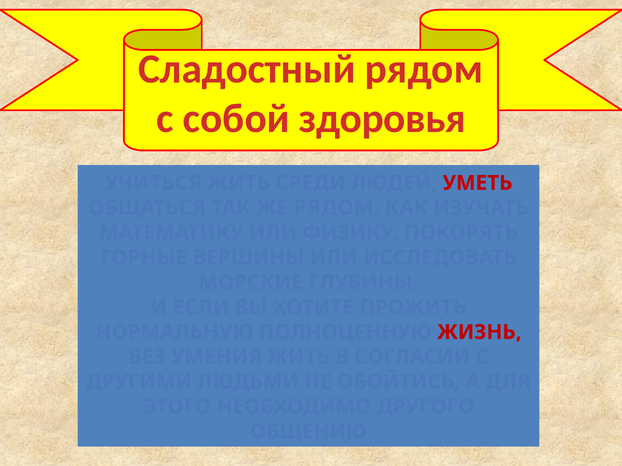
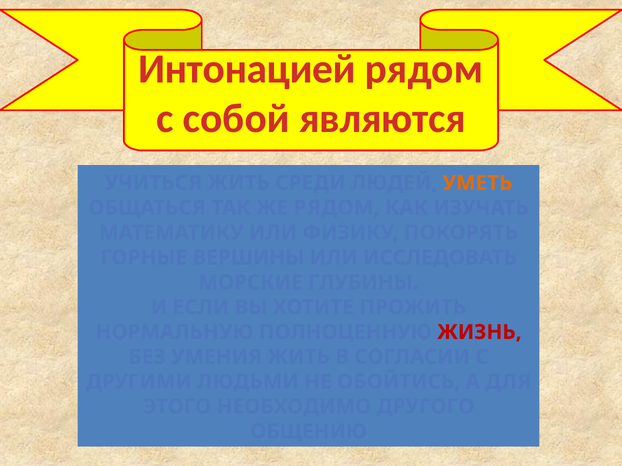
Сладостный: Сладостный -> Интонацией (247, 69)
здоровья: здоровья -> являются (382, 119)
УМЕТЬ colour: red -> orange (478, 183)
